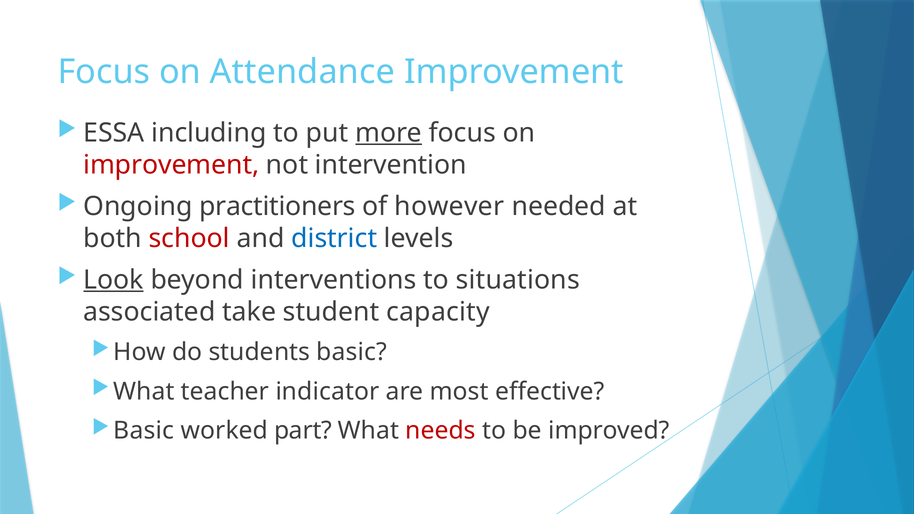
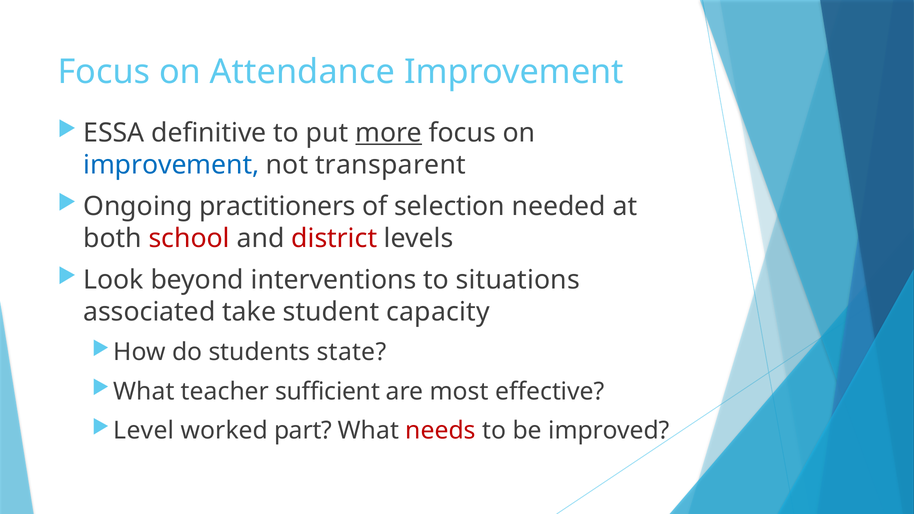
including: including -> definitive (209, 133)
improvement colour: red -> blue (171, 165)
intervention: intervention -> transparent (391, 165)
however: however -> selection (450, 206)
district colour: blue -> red (334, 238)
Look underline: present -> none (114, 280)
students basic: basic -> state (352, 352)
indicator: indicator -> sufficient (328, 391)
Basic: Basic -> Level (144, 431)
